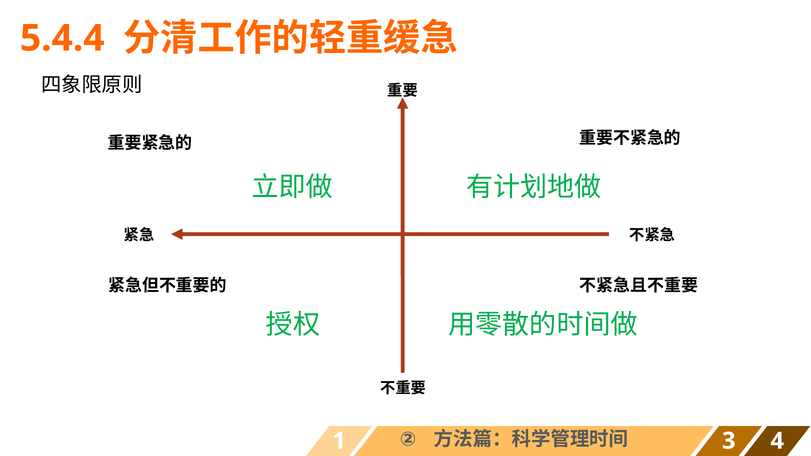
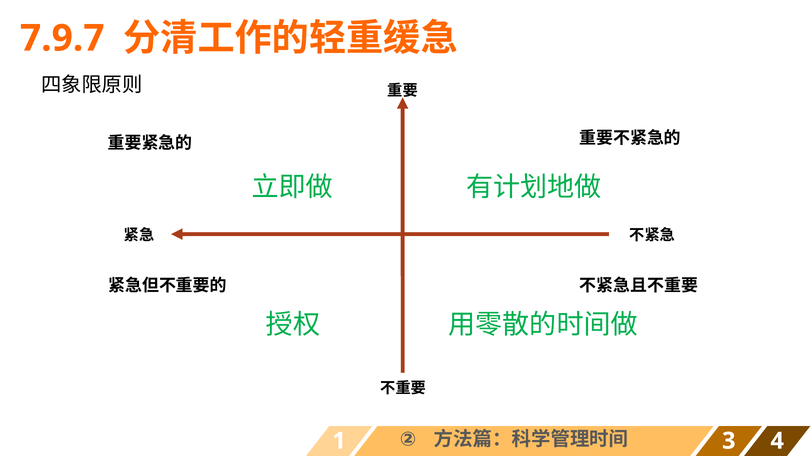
5.4.4: 5.4.4 -> 7.9.7 (62, 38)
